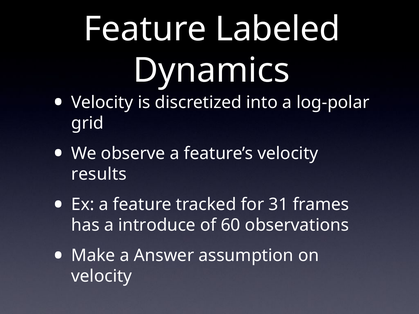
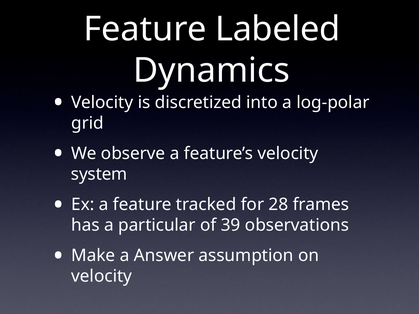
results: results -> system (99, 174)
31: 31 -> 28 (278, 205)
introduce: introduce -> particular (157, 225)
60: 60 -> 39 (231, 225)
